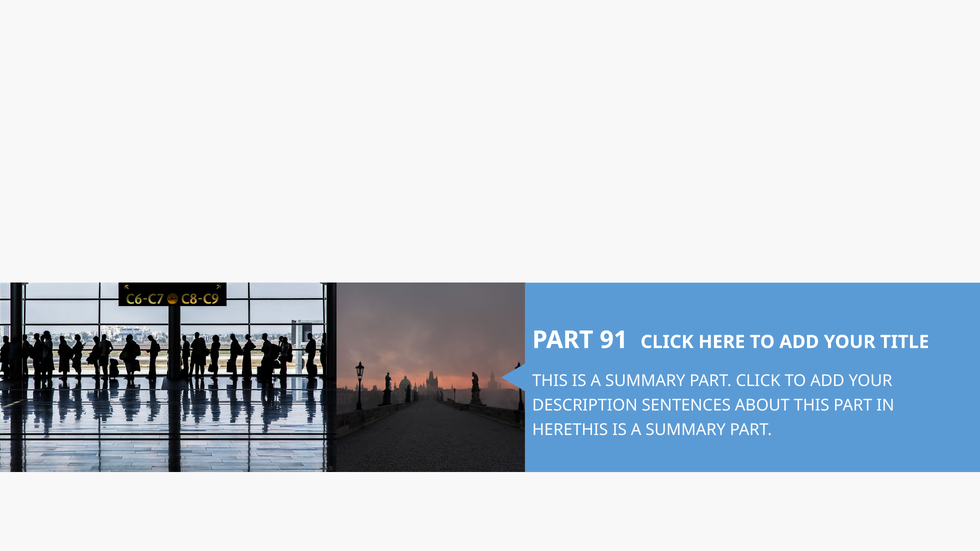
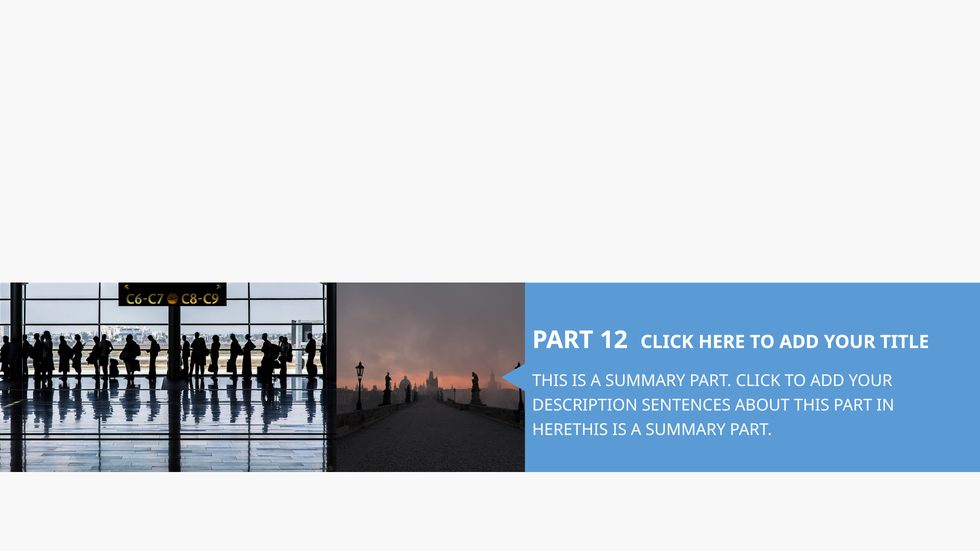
91: 91 -> 12 (614, 340)
